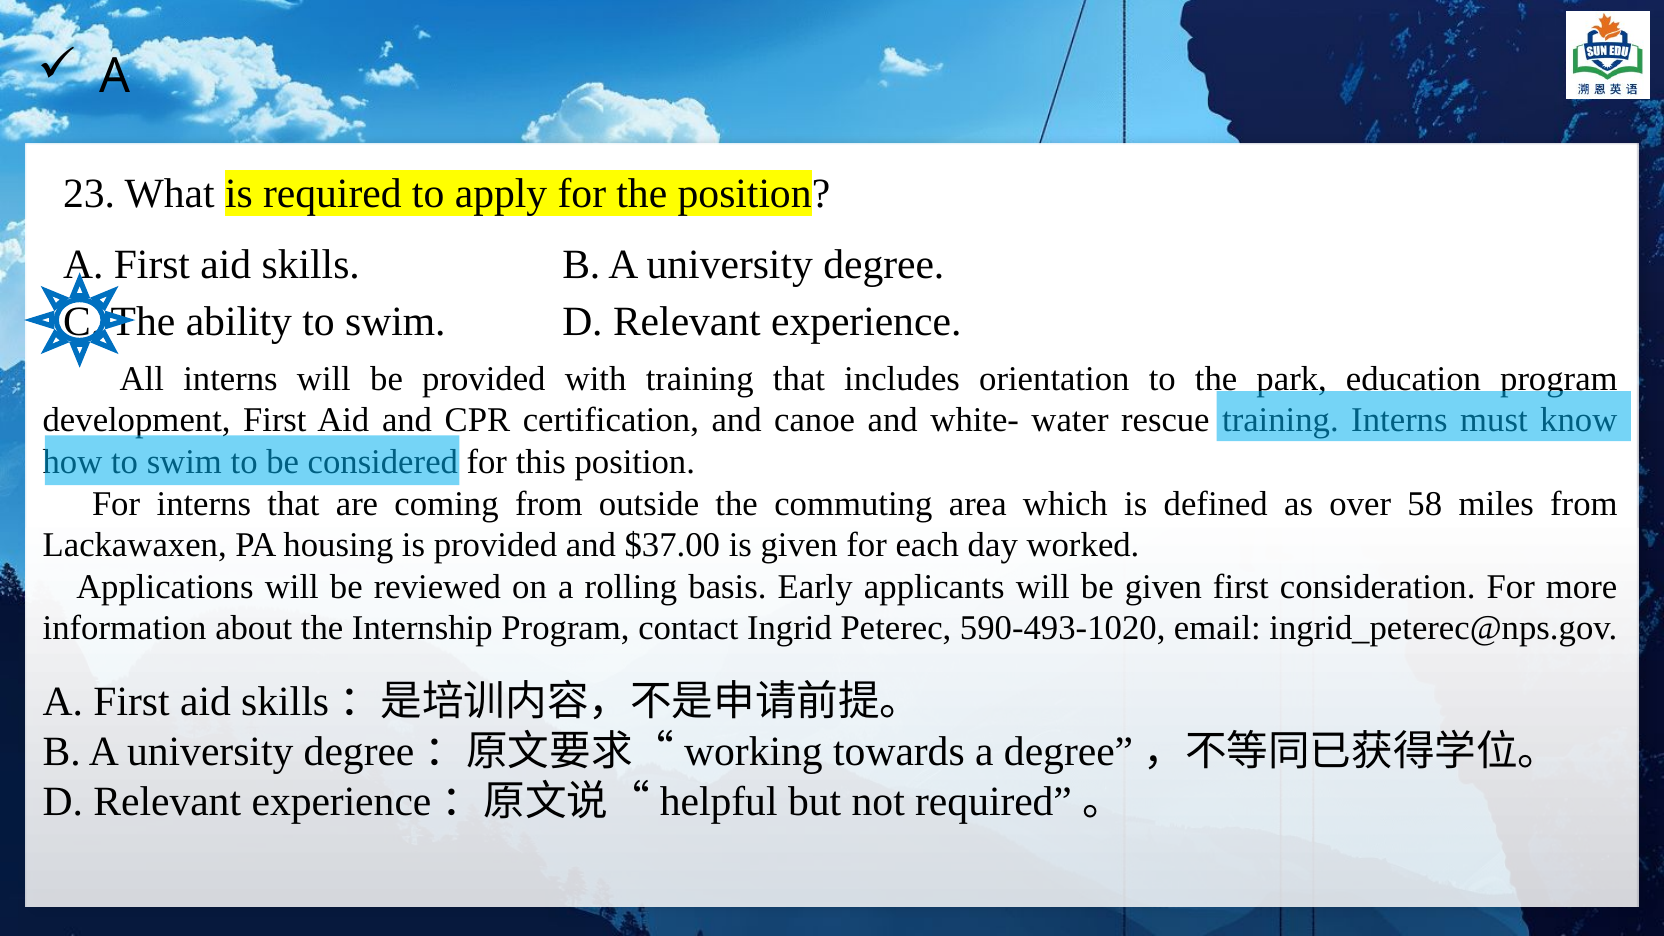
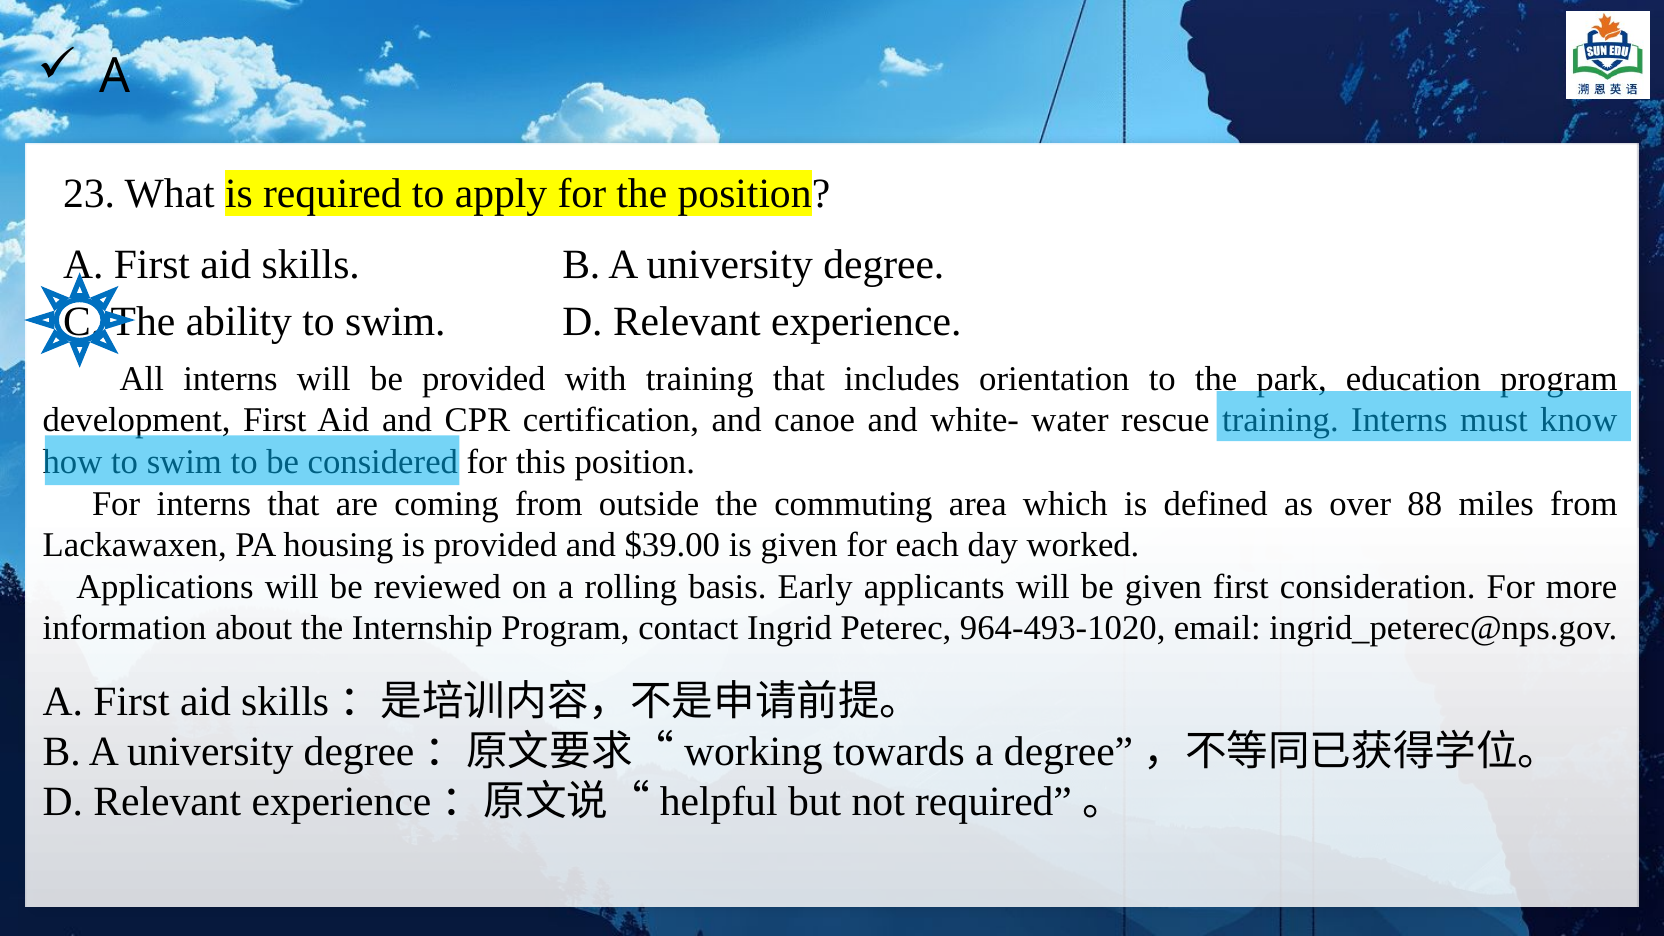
58: 58 -> 88 (1425, 504)
$37.00: $37.00 -> $39.00 (672, 545)
590-493-1020: 590-493-1020 -> 964-493-1020 (1063, 629)
